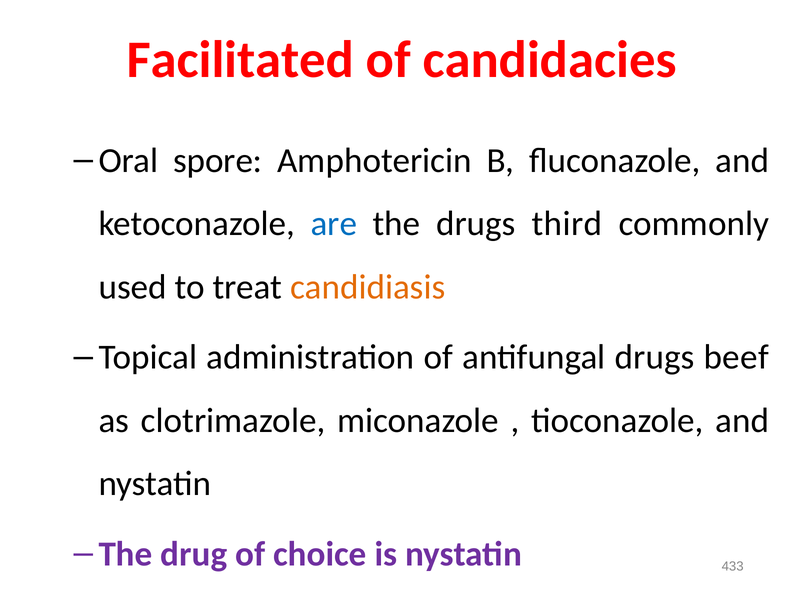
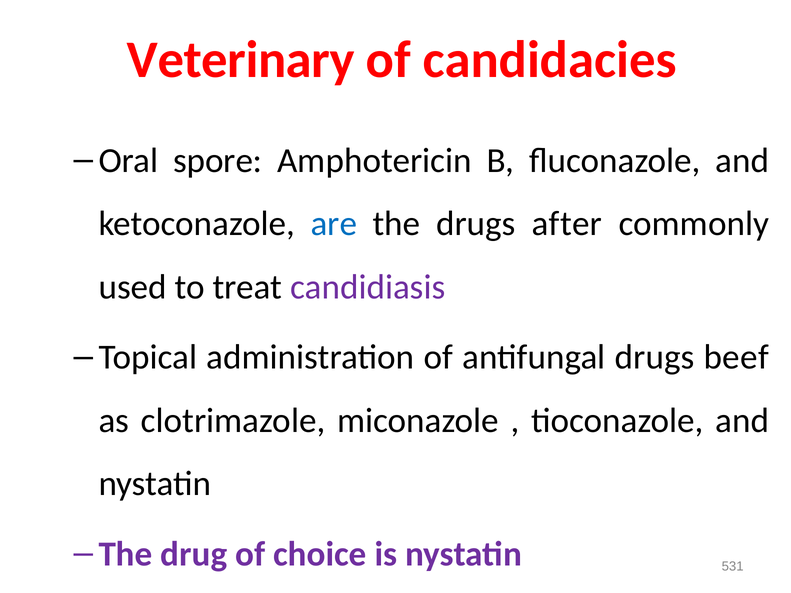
Facilitated: Facilitated -> Veterinary (241, 60)
third: third -> after (567, 224)
candidiasis colour: orange -> purple (368, 287)
433: 433 -> 531 (733, 567)
